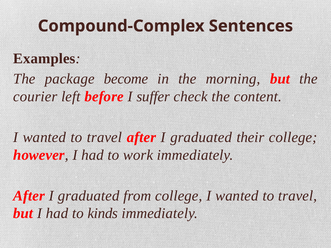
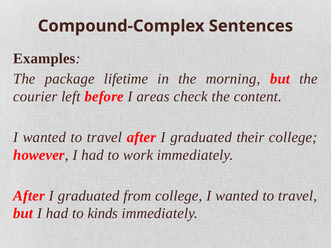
become: become -> lifetime (126, 79)
suffer: suffer -> areas (153, 97)
